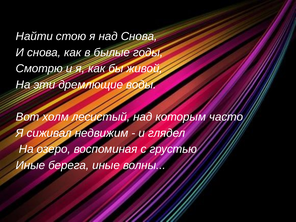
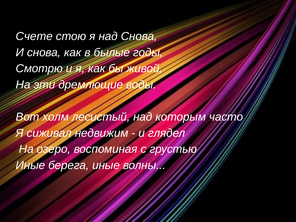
Найти: Найти -> Счете (34, 36)
